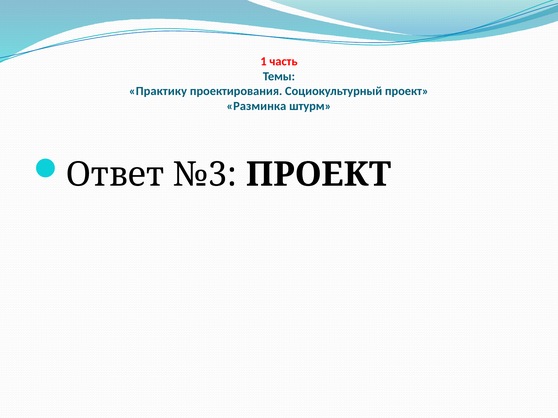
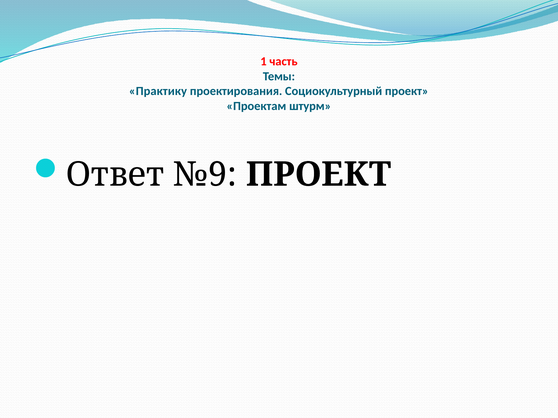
Разминка: Разминка -> Проектам (256, 106)
№3: №3 -> №9 (205, 175)
